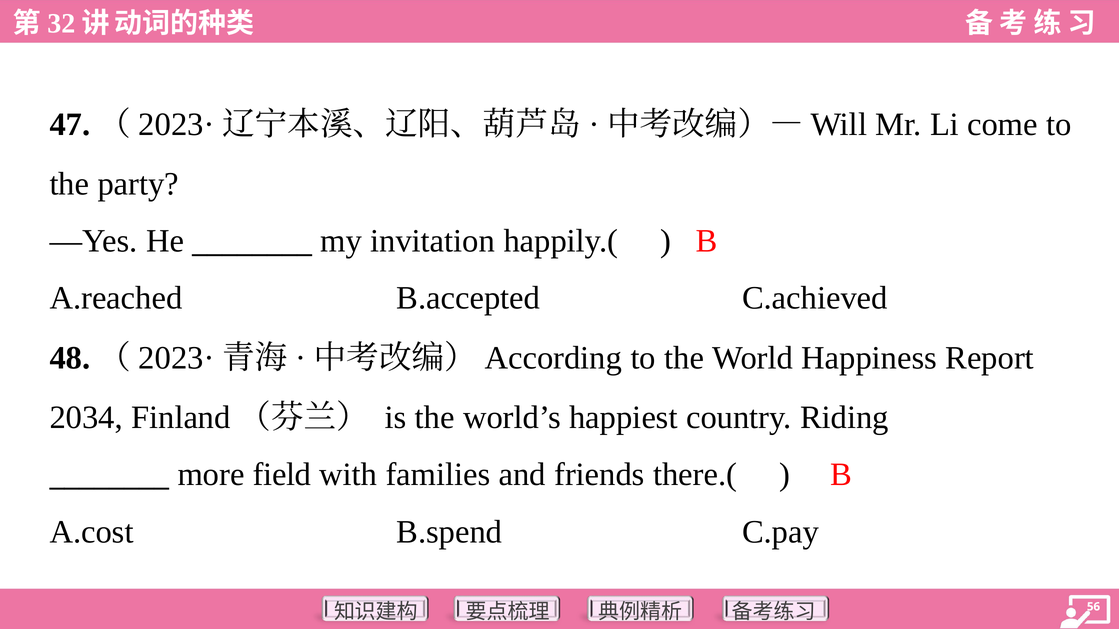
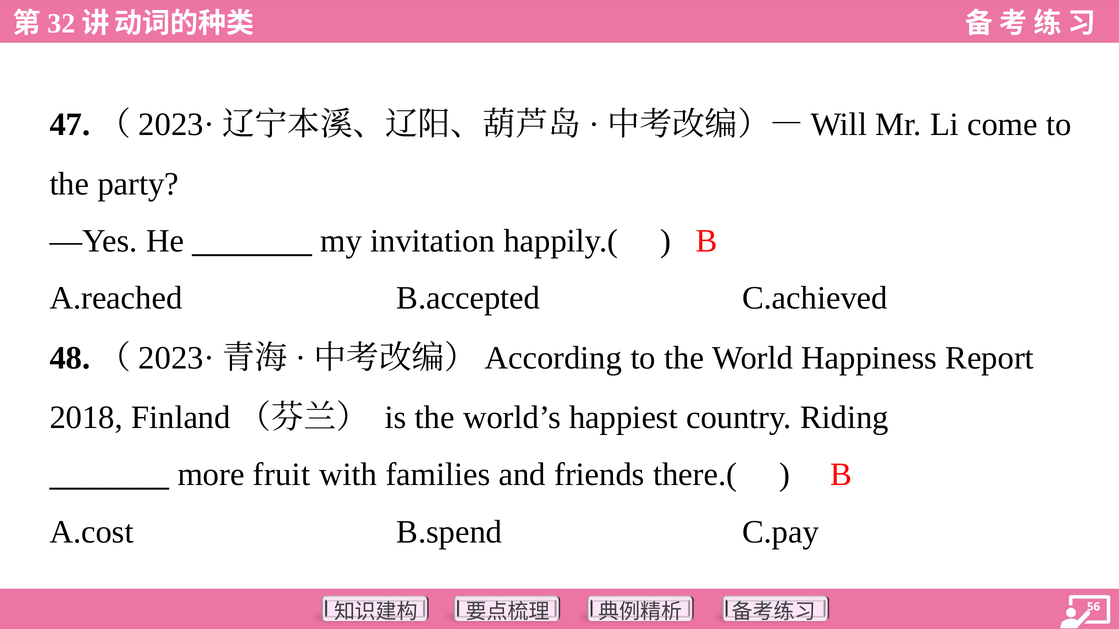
2034: 2034 -> 2018 (86, 418)
field: field -> fruit (282, 475)
